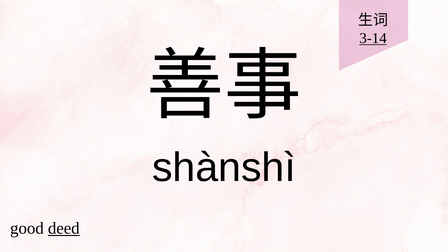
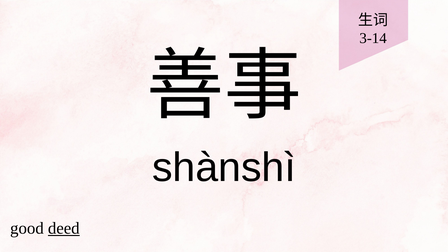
3-14 underline: present -> none (373, 38)
